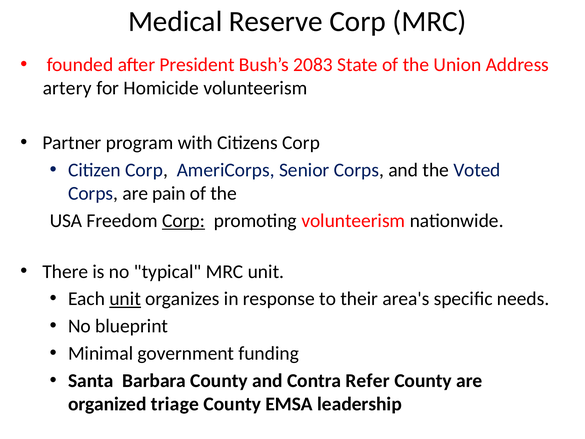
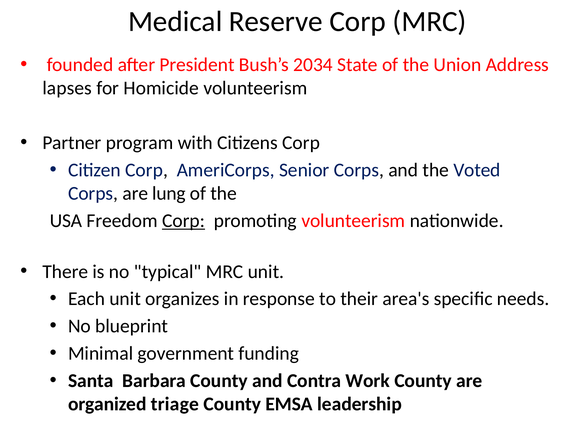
2083: 2083 -> 2034 (313, 65)
artery: artery -> lapses (67, 88)
pain: pain -> lung (169, 193)
unit underline: present -> none (125, 299)
Refer: Refer -> Work (368, 381)
